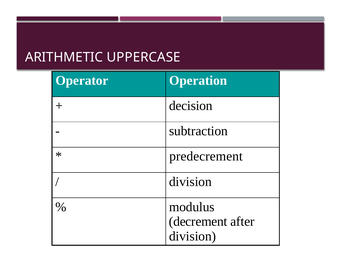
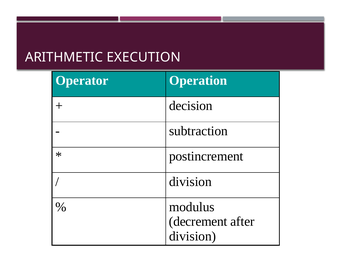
UPPERCASE: UPPERCASE -> EXECUTION (144, 57)
predecrement: predecrement -> postincrement (206, 156)
